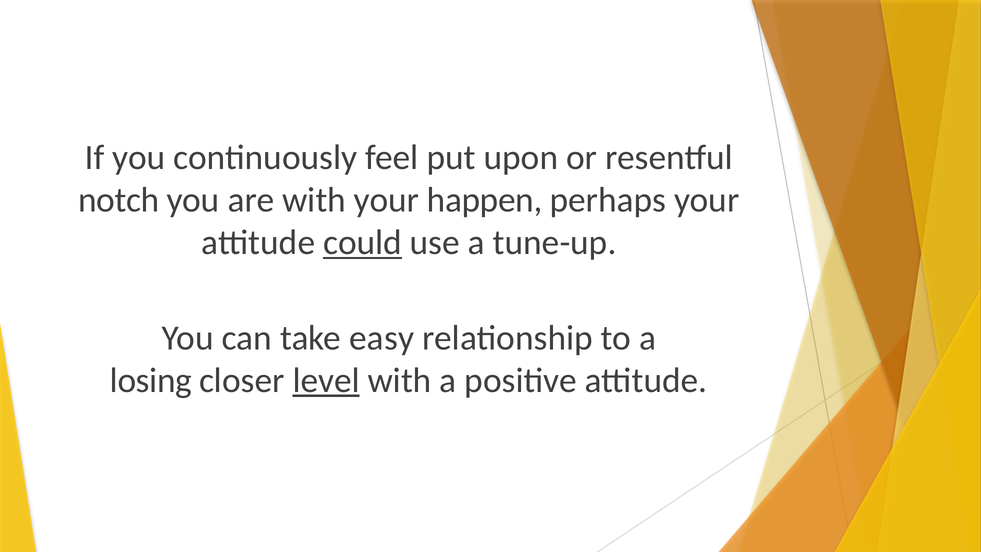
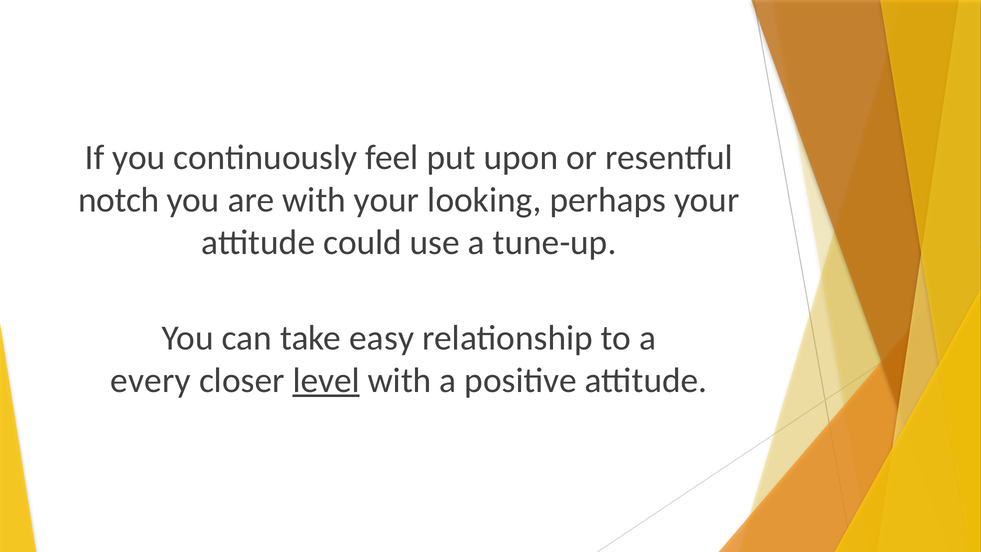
happen: happen -> looking (484, 200)
could underline: present -> none (362, 243)
losing: losing -> every (151, 380)
